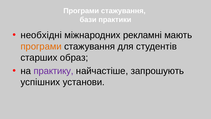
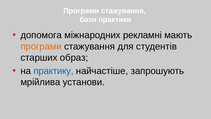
необхідні: необхідні -> допомога (41, 35)
практику colour: purple -> blue (54, 71)
успішних: успішних -> мрійлива (40, 82)
